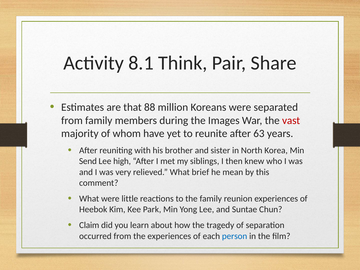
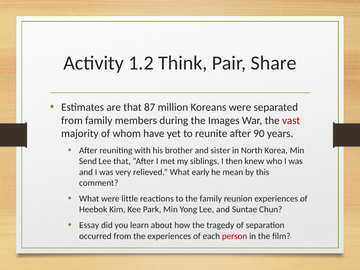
8.1: 8.1 -> 1.2 (141, 63)
88: 88 -> 87 (150, 107)
63: 63 -> 90 (259, 134)
Lee high: high -> that (122, 161)
brief: brief -> early (201, 172)
Claim: Claim -> Essay (89, 225)
person colour: blue -> red (235, 236)
